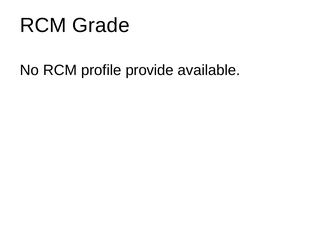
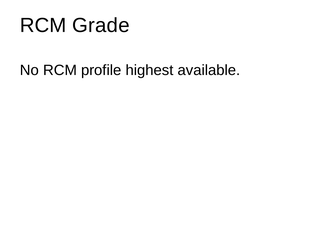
provide: provide -> highest (150, 70)
